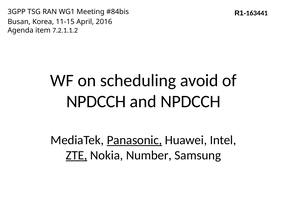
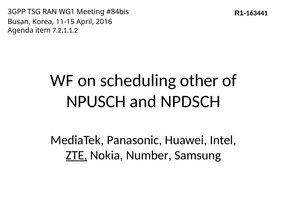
avoid: avoid -> other (199, 81)
NPDCCH: NPDCCH -> NPUSCH (96, 102)
and NPDCCH: NPDCCH -> NPDSCH (190, 102)
Panasonic underline: present -> none (134, 140)
